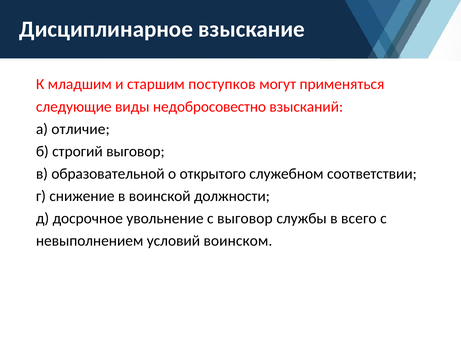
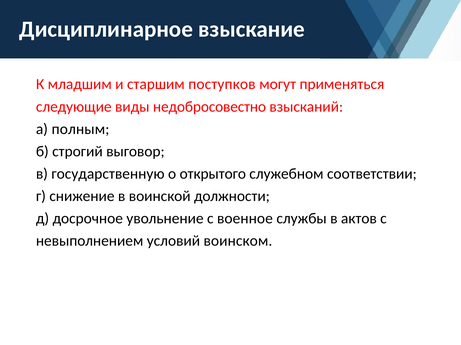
отличие: отличие -> полным (81, 129)
образовательной: образовательной -> государственную (108, 174)
с выговор: выговор -> военное (245, 219)
всего: всего -> актов (359, 219)
